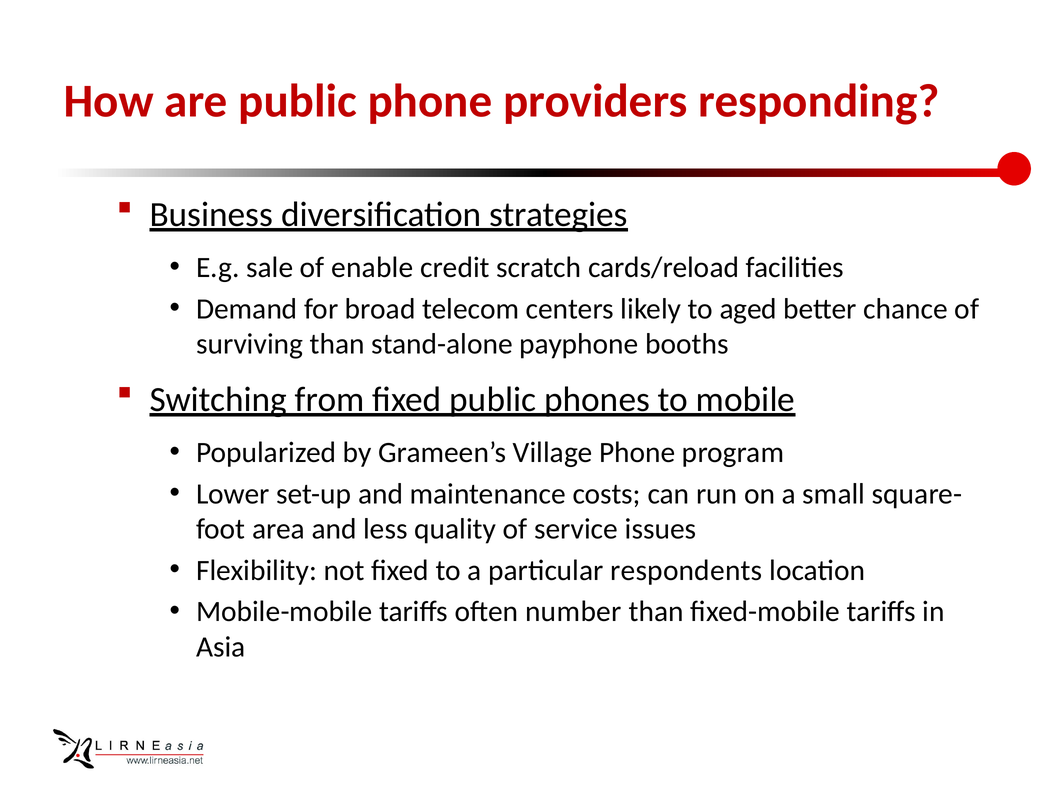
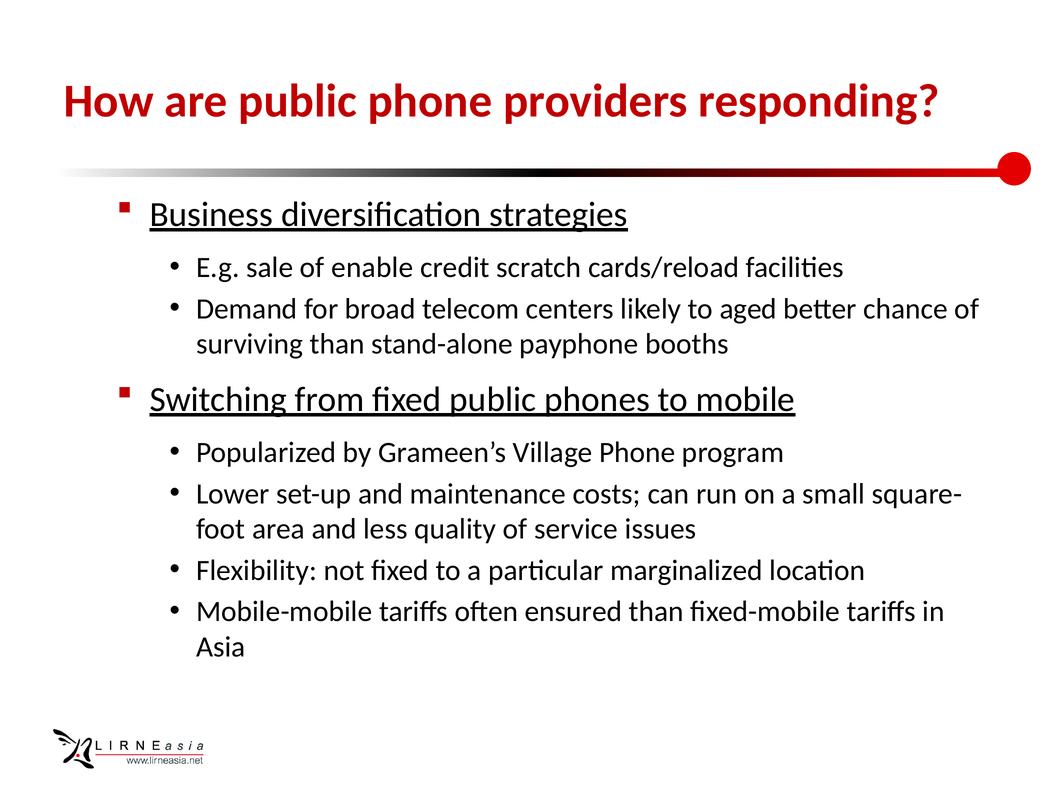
respondents: respondents -> marginalized (686, 570)
number: number -> ensured (573, 612)
